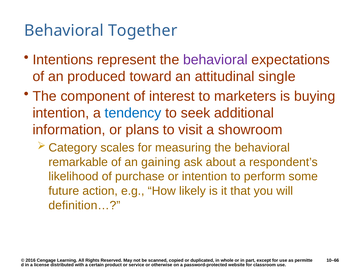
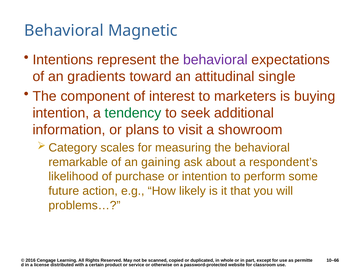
Together: Together -> Magnetic (143, 31)
produced: produced -> gradients (97, 77)
tendency colour: blue -> green (133, 113)
definition…: definition… -> problems… (84, 205)
